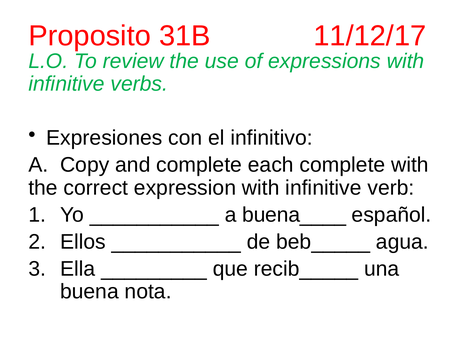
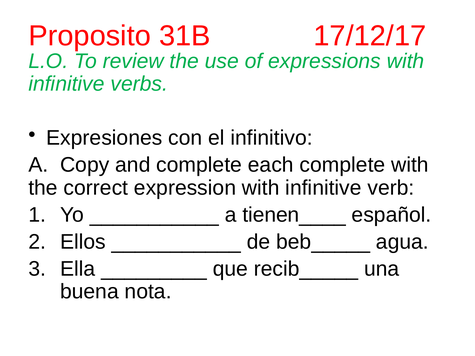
11/12/17: 11/12/17 -> 17/12/17 (370, 36)
buena____: buena____ -> tienen____ (294, 215)
